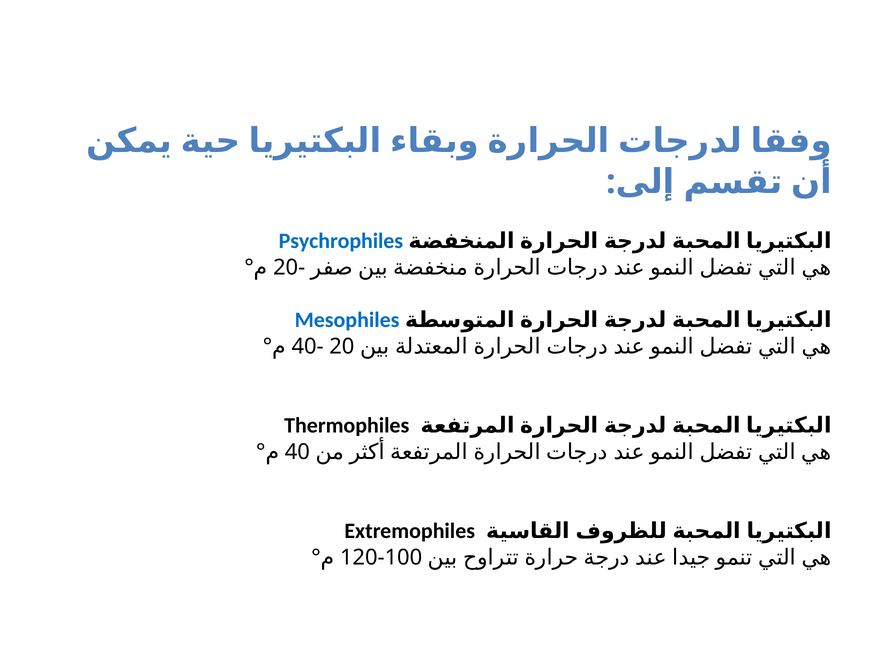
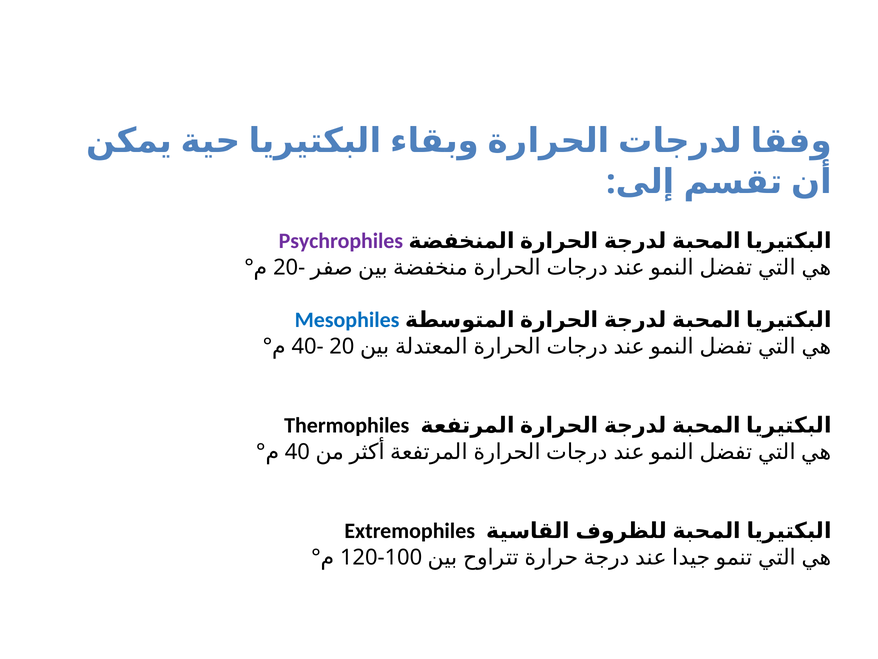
Psychrophiles colour: blue -> purple (341, 241)
